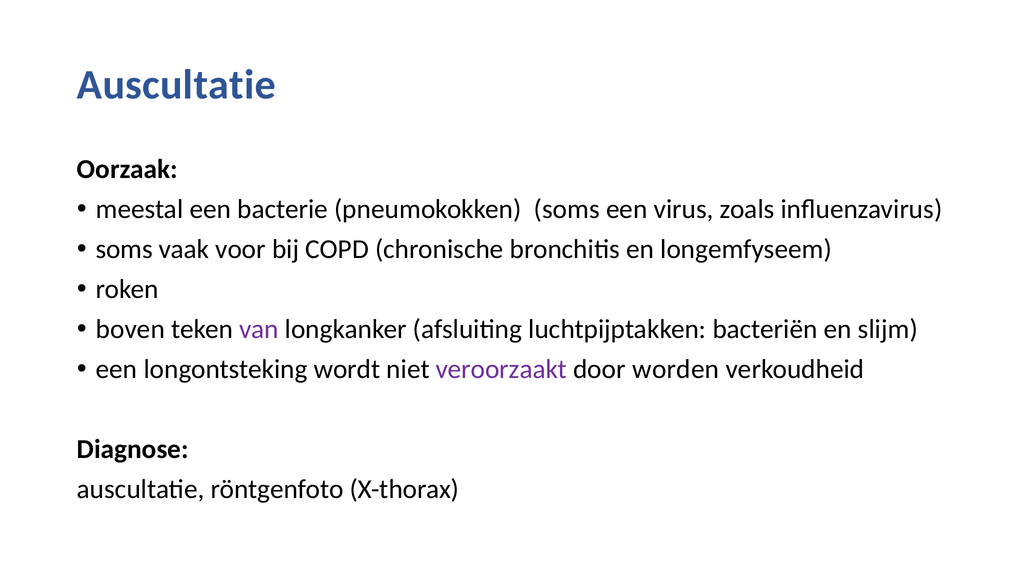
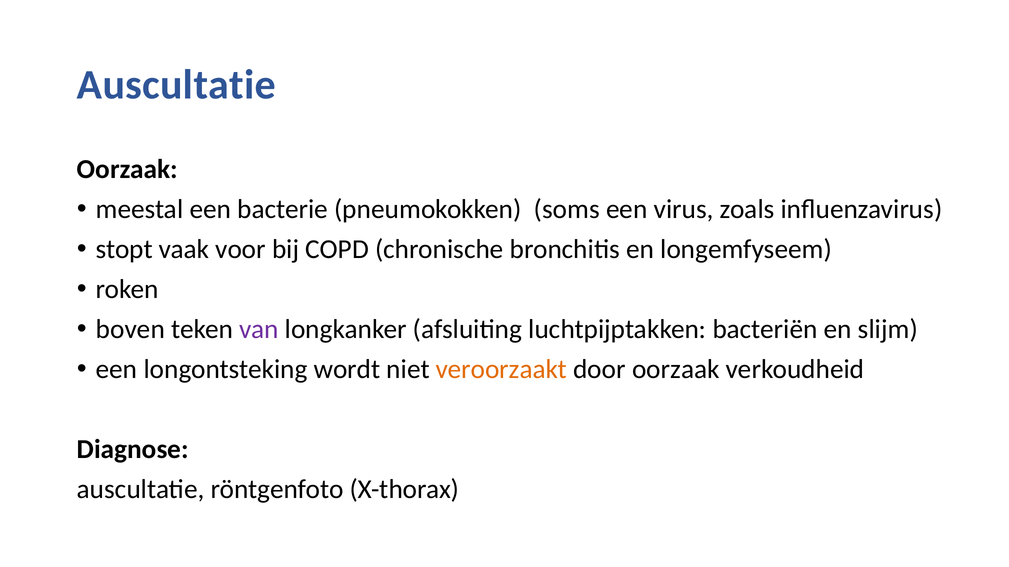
soms: soms -> stopt (124, 249)
veroorzaakt colour: purple -> orange (501, 370)
door worden: worden -> oorzaak (676, 370)
